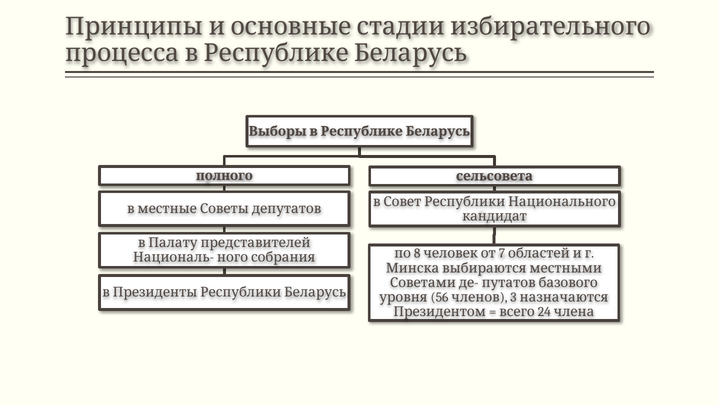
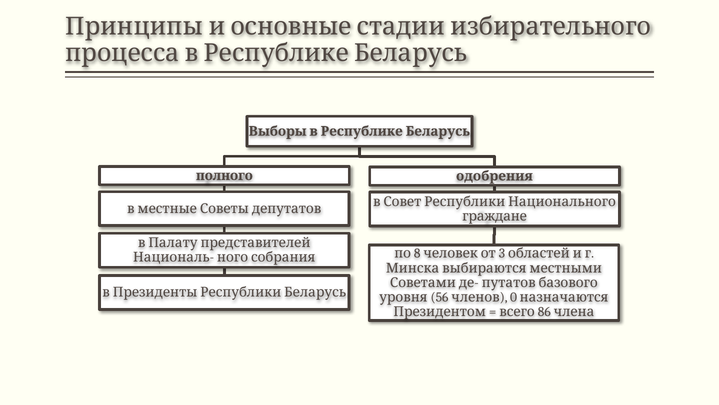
сельсовета: сельсовета -> одобрения (494, 176)
кандидат: кандидат -> граждане (495, 216)
7: 7 -> 3 (502, 253)
3: 3 -> 0 (513, 297)
24: 24 -> 86 (544, 311)
